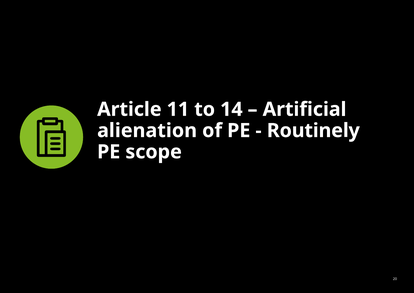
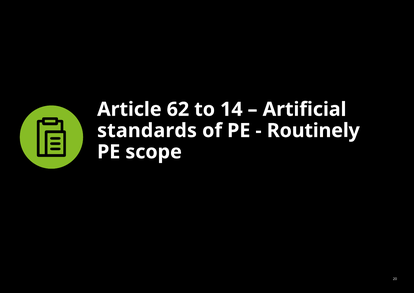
11: 11 -> 62 (178, 109)
alienation: alienation -> standards (147, 131)
